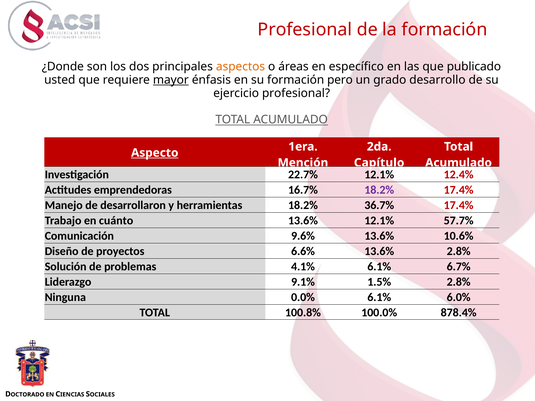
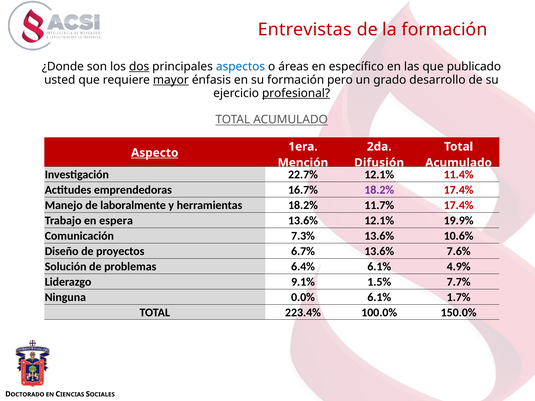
Profesional: Profesional -> Entrevistas (305, 30)
dos underline: none -> present (139, 67)
aspectos colour: orange -> blue (241, 67)
profesional underline: none -> present (296, 93)
Capítulo: Capítulo -> Difusión (379, 163)
12.4%: 12.4% -> 11.4% (459, 175)
desarrollaron: desarrollaron -> laboralmente (133, 205)
36.7%: 36.7% -> 11.7% (379, 205)
cuánto: cuánto -> espera (116, 221)
57.7%: 57.7% -> 19.9% (459, 221)
9.6%: 9.6% -> 7.3% (303, 236)
6.6%: 6.6% -> 6.7% (303, 251)
13.6% 2.8%: 2.8% -> 7.6% (459, 251)
4.1%: 4.1% -> 6.4% (303, 267)
6.7%: 6.7% -> 4.9% (459, 267)
1.5% 2.8%: 2.8% -> 7.7% (459, 282)
6.0%: 6.0% -> 1.7% (459, 297)
100.8%: 100.8% -> 223.4% (303, 313)
878.4%: 878.4% -> 150.0% (459, 313)
